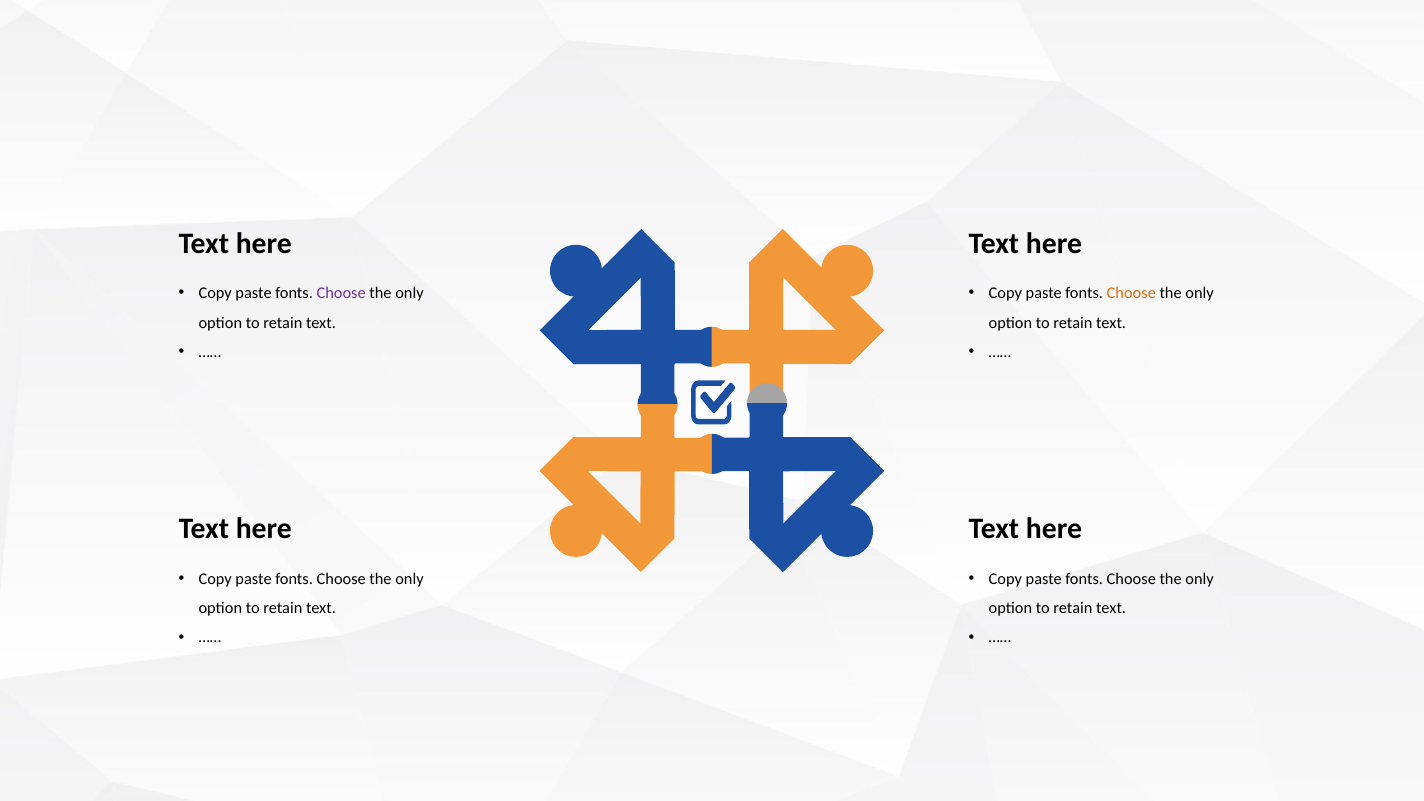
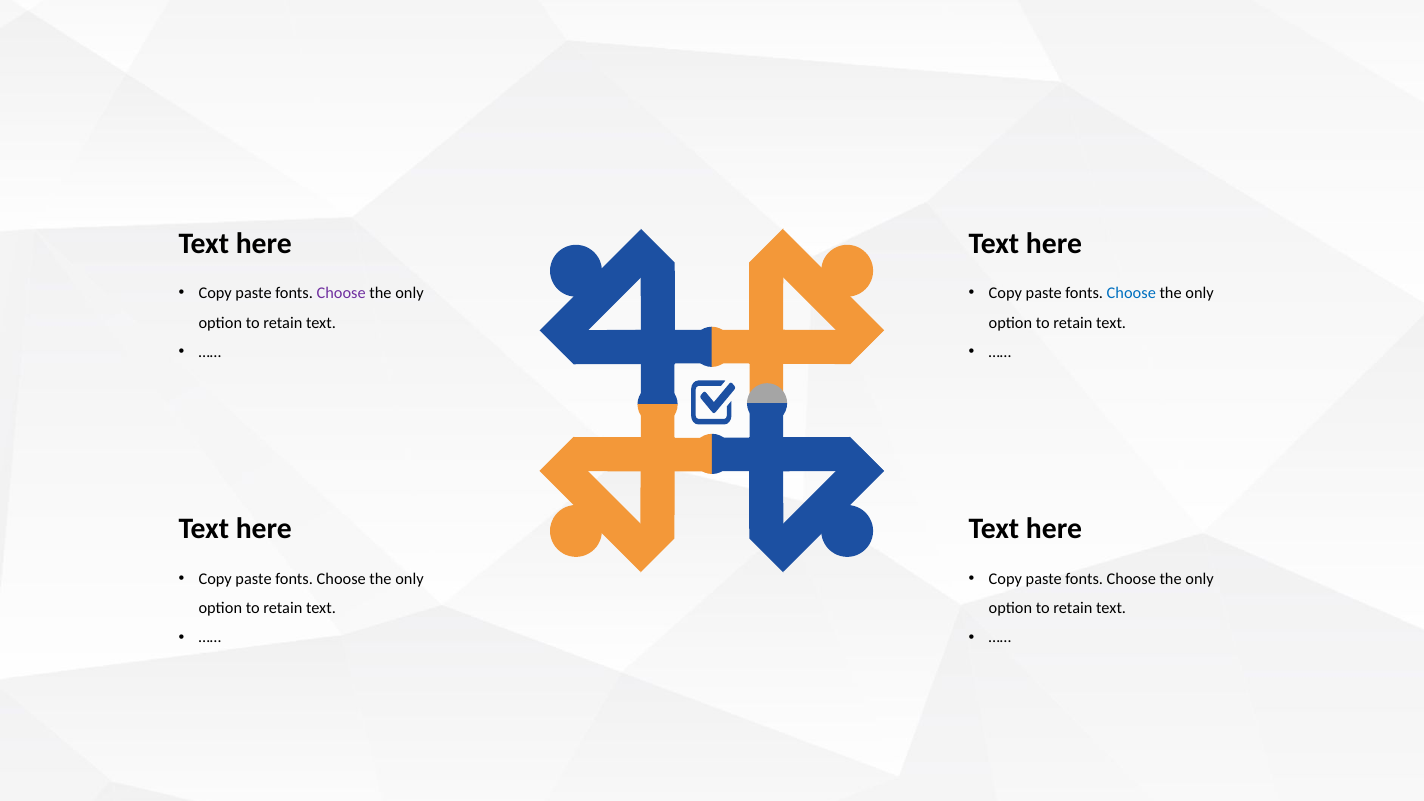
Choose colour: orange -> blue (1131, 293)
